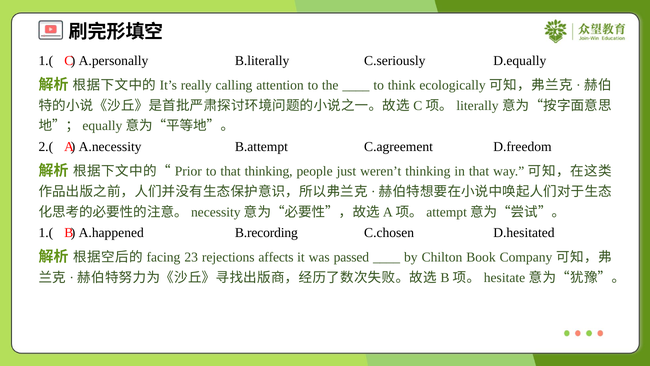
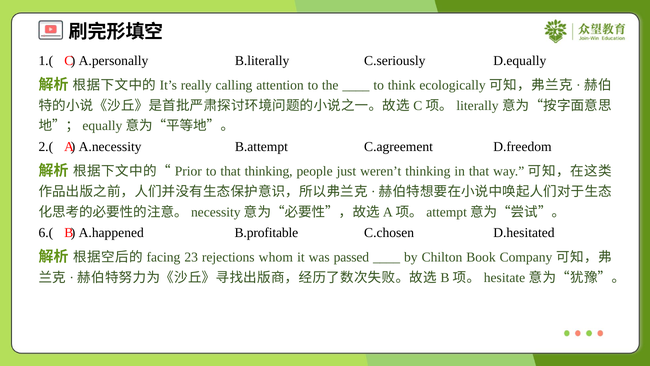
1.(: 1.( -> 6.( (46, 233)
B.recording: B.recording -> B.profitable (266, 233)
affects: affects -> whom (276, 257)
